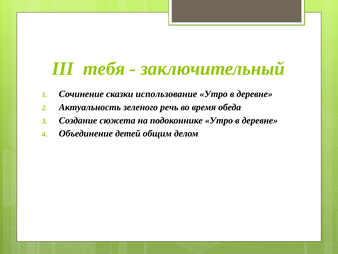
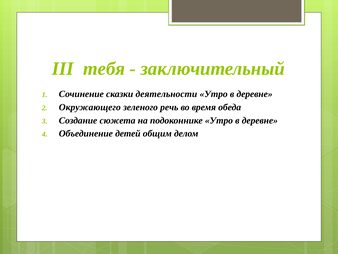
использование: использование -> деятельности (166, 94)
Актуальность: Актуальность -> Окружающего (90, 107)
